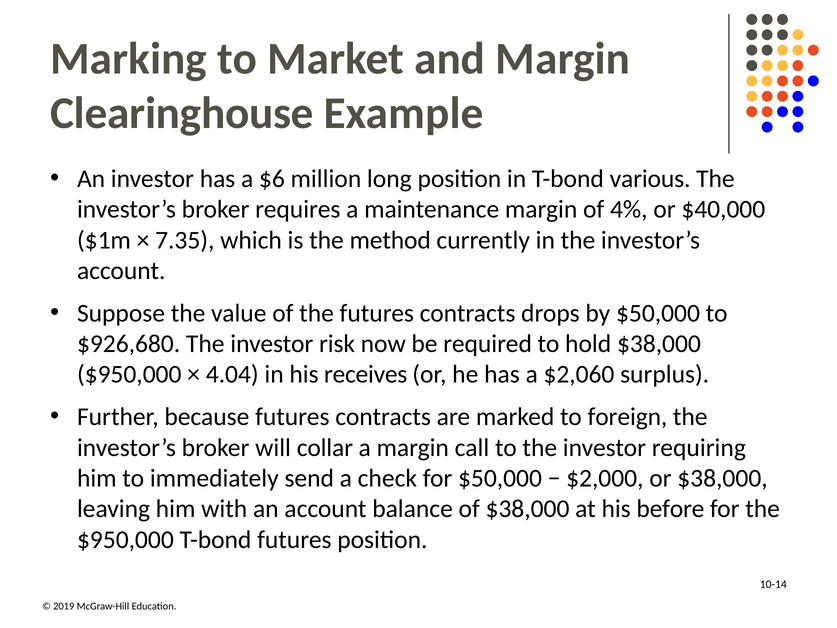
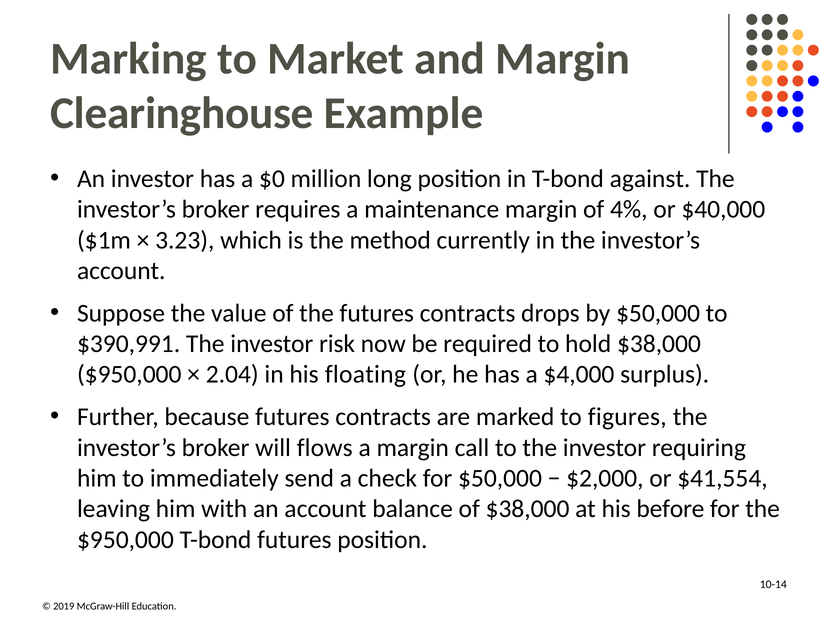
$6: $6 -> $0 (272, 179)
various: various -> against (650, 179)
7.35: 7.35 -> 3.23 (185, 240)
$926,680: $926,680 -> $390,991 (129, 344)
4.04: 4.04 -> 2.04 (232, 374)
receives: receives -> floating (365, 374)
$2,060: $2,060 -> $4,000 (579, 374)
foreign: foreign -> figures (627, 417)
collar: collar -> flows (325, 447)
or $38,000: $38,000 -> $41,554 (722, 478)
